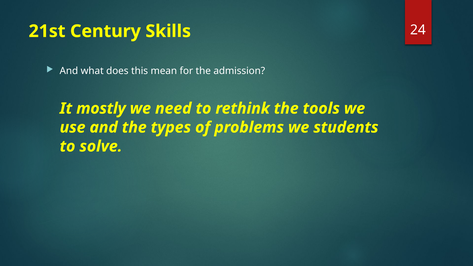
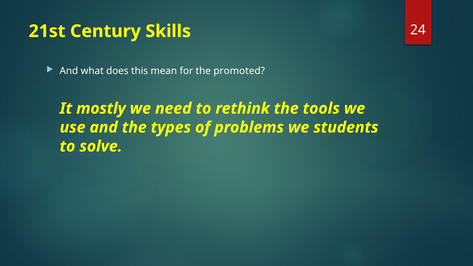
admission: admission -> promoted (239, 71)
